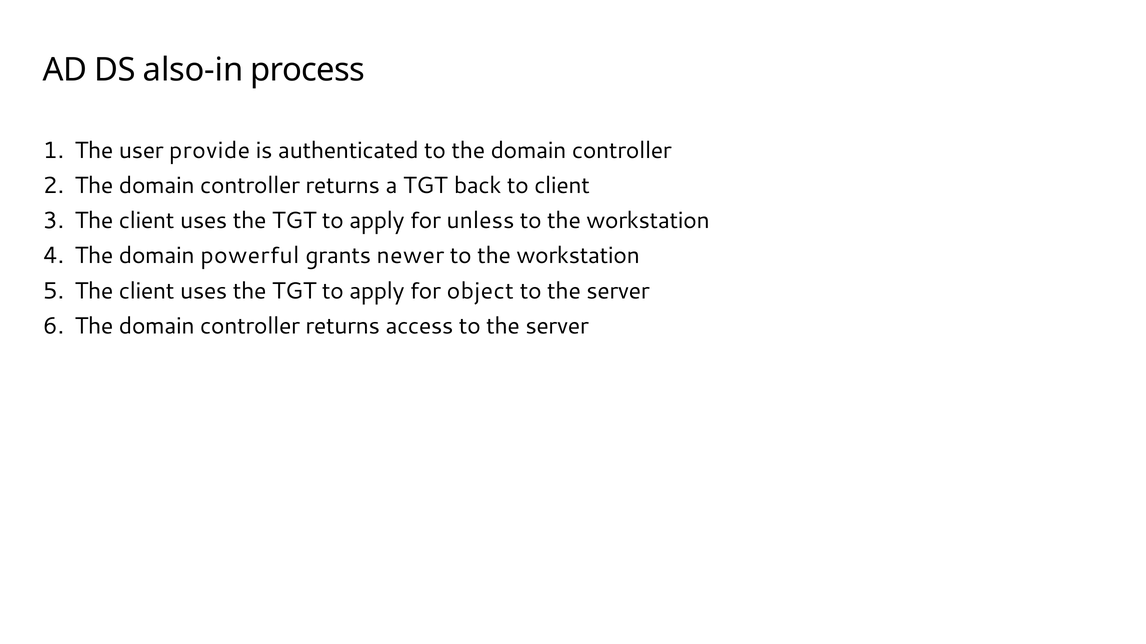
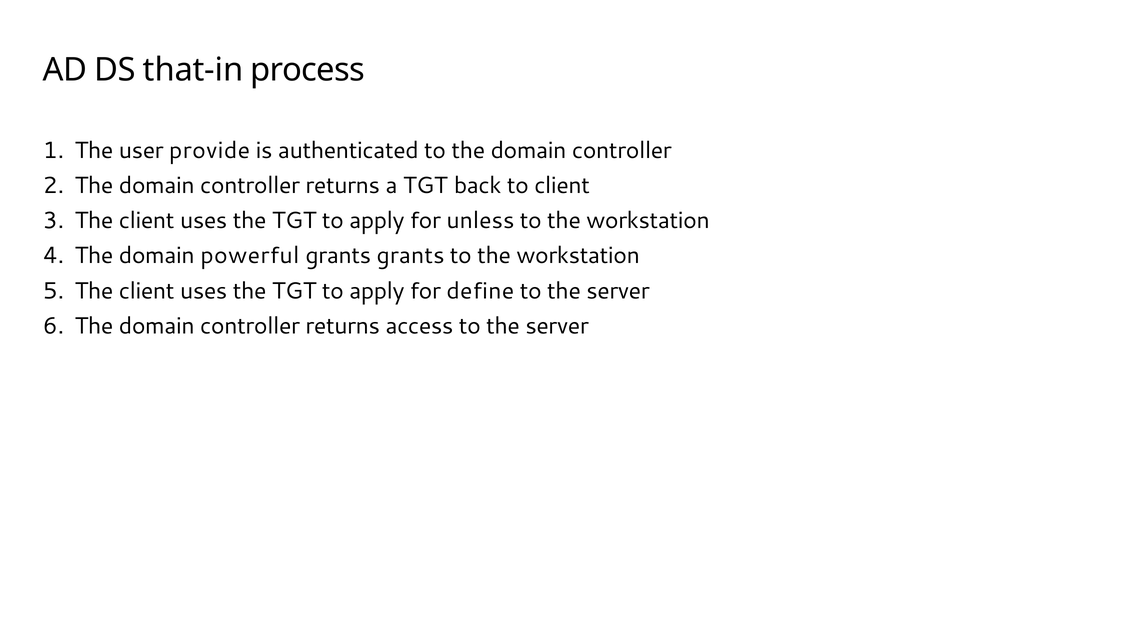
also-in: also-in -> that-in (193, 70)
grants newer: newer -> grants (411, 256)
object: object -> define (480, 291)
